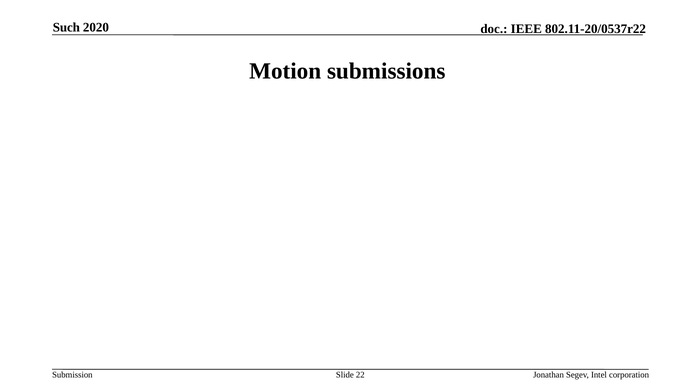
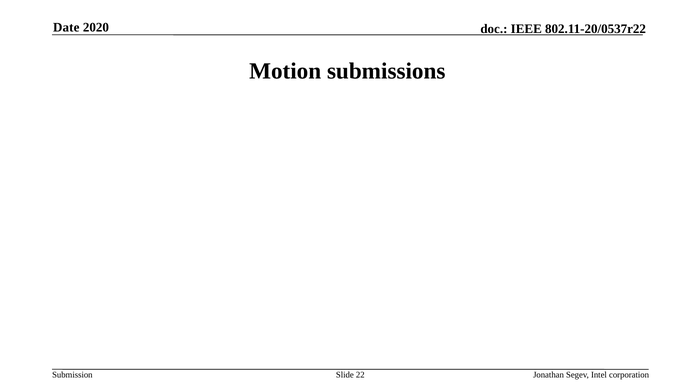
Such: Such -> Date (66, 28)
